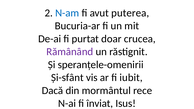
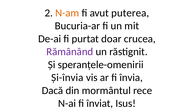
N-am colour: blue -> orange (67, 13)
Și-sfânt: Și-sfânt -> Și-învia (67, 78)
iubit: iubit -> învia (131, 78)
